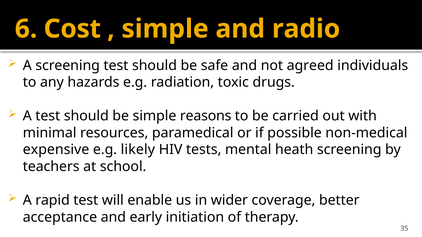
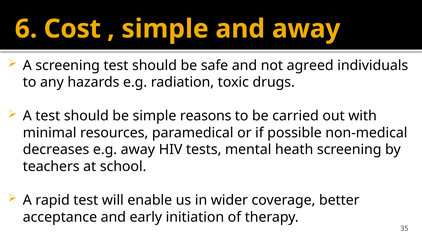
and radio: radio -> away (306, 29)
expensive: expensive -> decreases (56, 150)
e.g likely: likely -> away (138, 150)
